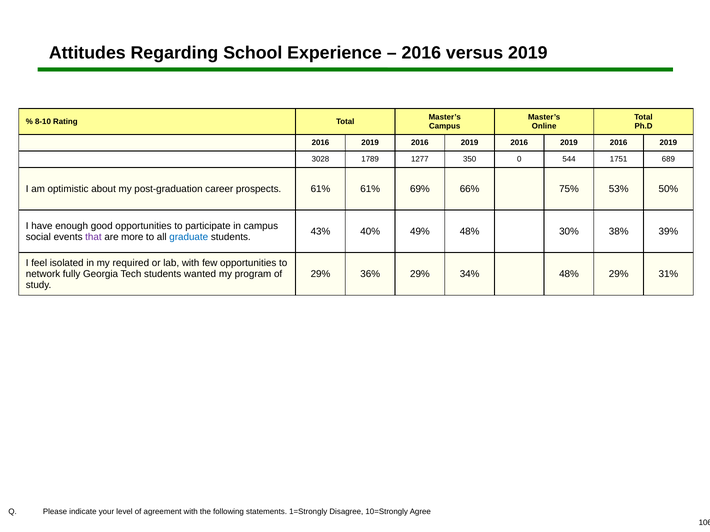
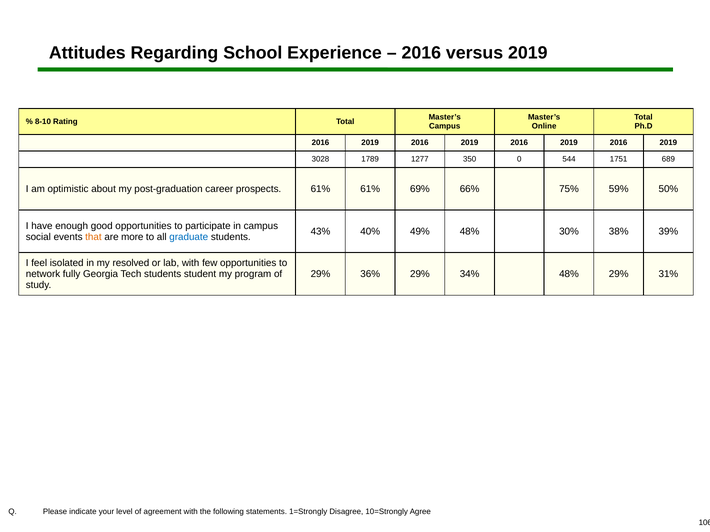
53%: 53% -> 59% (619, 189)
that colour: purple -> orange (93, 237)
required: required -> resolved (131, 263)
wanted: wanted -> student (200, 274)
